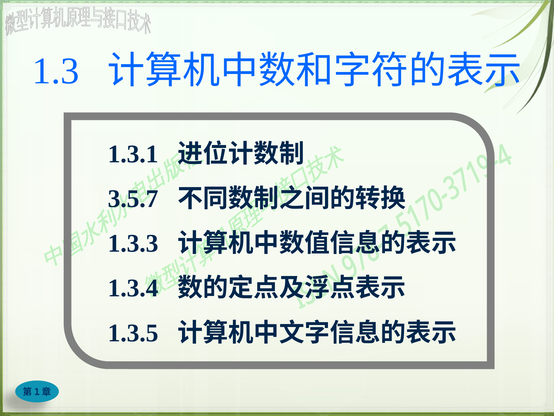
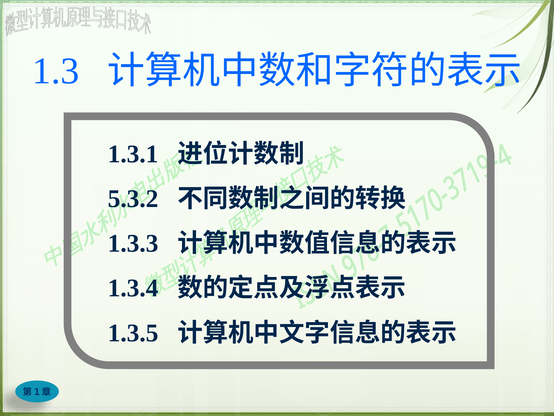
3.5.7: 3.5.7 -> 5.3.2 (133, 199)
